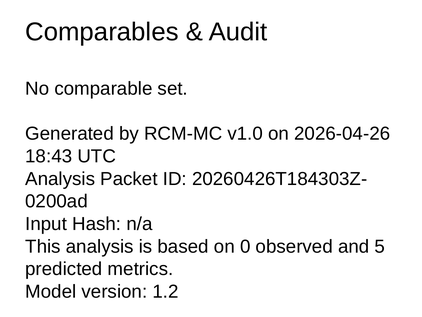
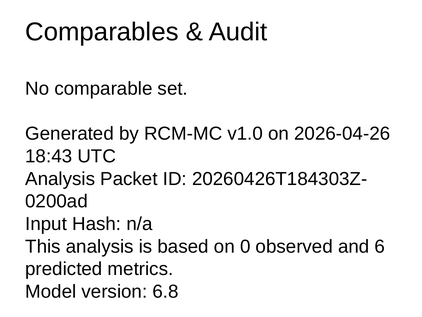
5: 5 -> 6 (380, 246)
1.2: 1.2 -> 6.8 (166, 291)
